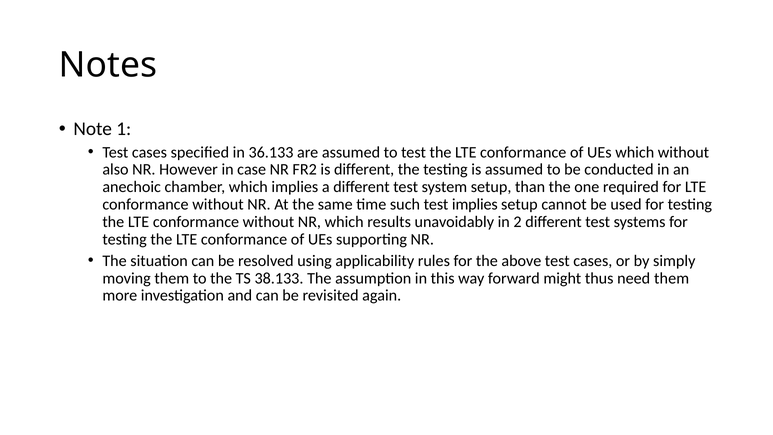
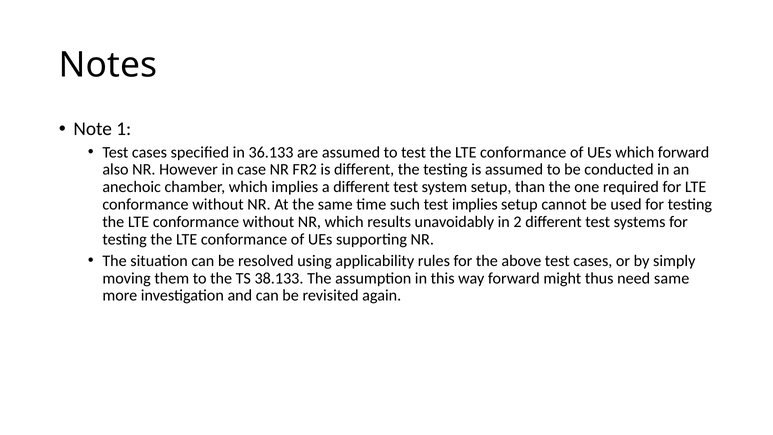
which without: without -> forward (684, 152)
need them: them -> same (672, 278)
